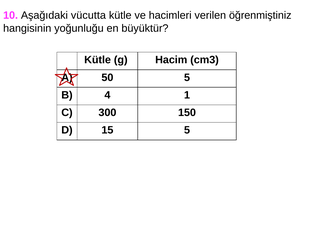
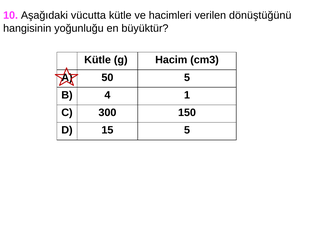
öğrenmiştiniz: öğrenmiştiniz -> dönüştüğünü (260, 15)
